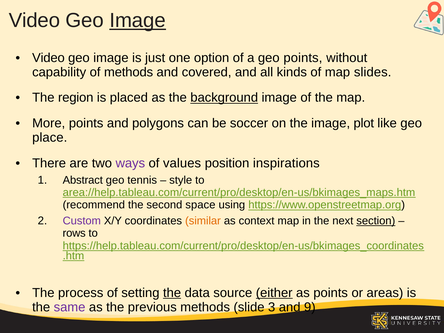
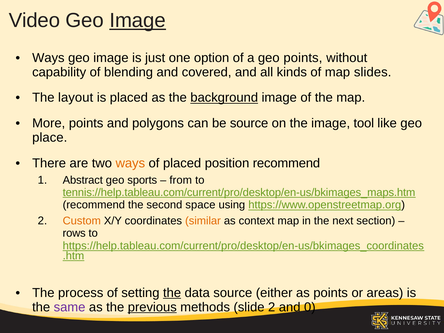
Video: Video -> Ways (48, 58)
of methods: methods -> blending (129, 72)
region: region -> layout (76, 98)
be soccer: soccer -> source (249, 123)
plot: plot -> tool (364, 123)
ways colour: purple -> orange (130, 163)
of values: values -> placed (182, 163)
position inspirations: inspirations -> recommend (286, 163)
tennis: tennis -> sports (142, 180)
style: style -> from (181, 180)
area://help.tableau.com/current/pro/desktop/en-us/bkimages_maps.htm: area://help.tableau.com/current/pro/desktop/en-us/bkimages_maps.htm -> tennis://help.tableau.com/current/pro/desktop/en-us/bkimages_maps.htm (239, 193)
Custom colour: purple -> orange (82, 221)
section underline: present -> none (376, 221)
either underline: present -> none (274, 293)
previous underline: none -> present (152, 307)
slide 3: 3 -> 2 (272, 307)
9: 9 -> 0 (310, 307)
